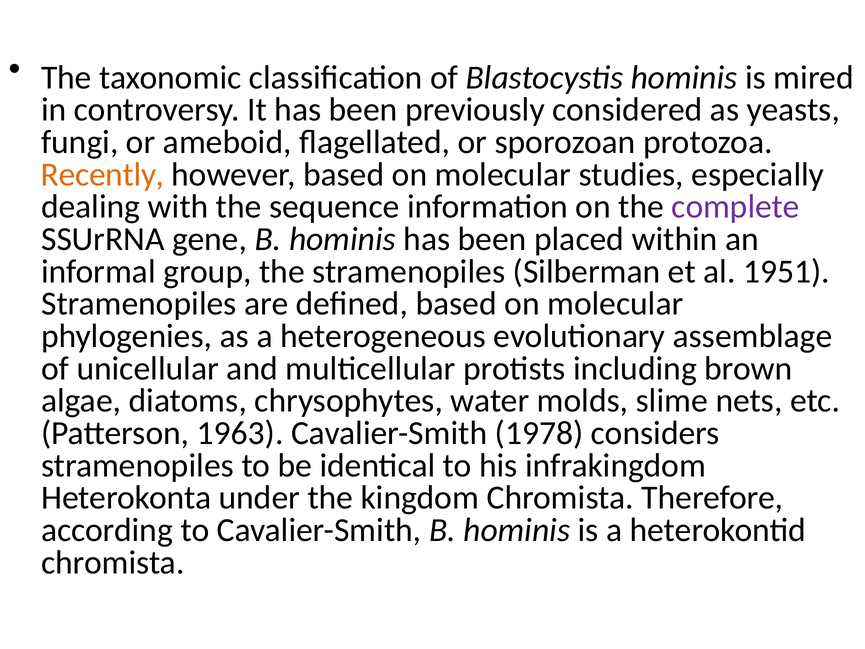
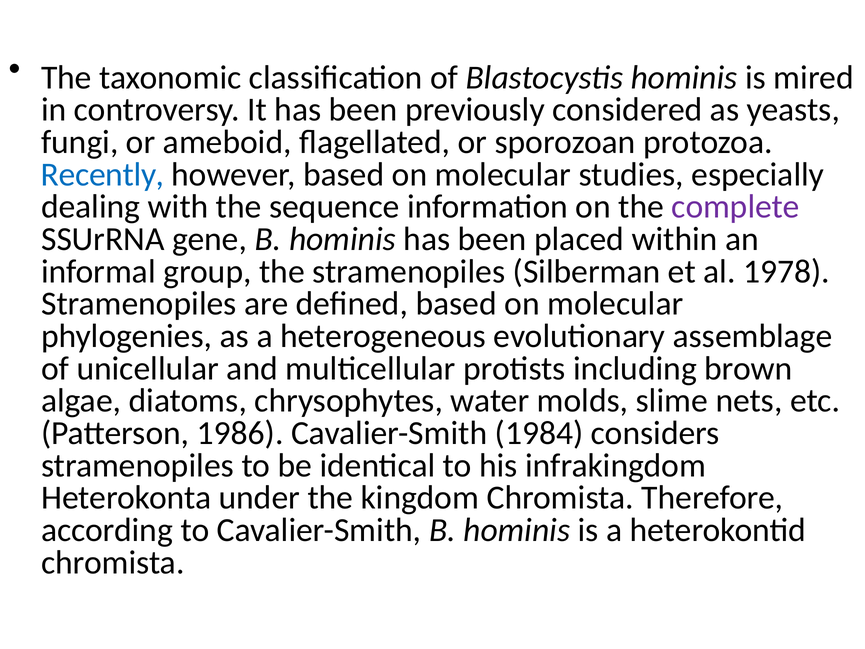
Recently colour: orange -> blue (103, 174)
1951: 1951 -> 1978 (787, 271)
1963: 1963 -> 1986 (240, 433)
1978: 1978 -> 1984 (539, 433)
